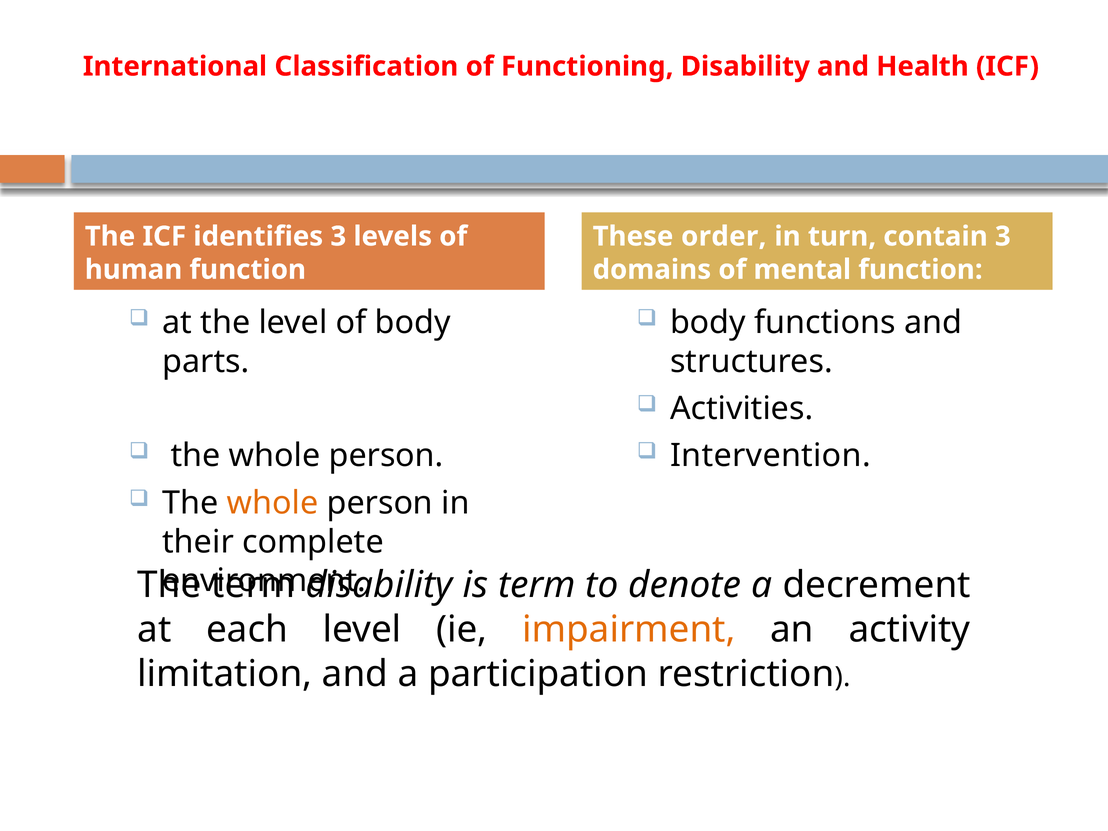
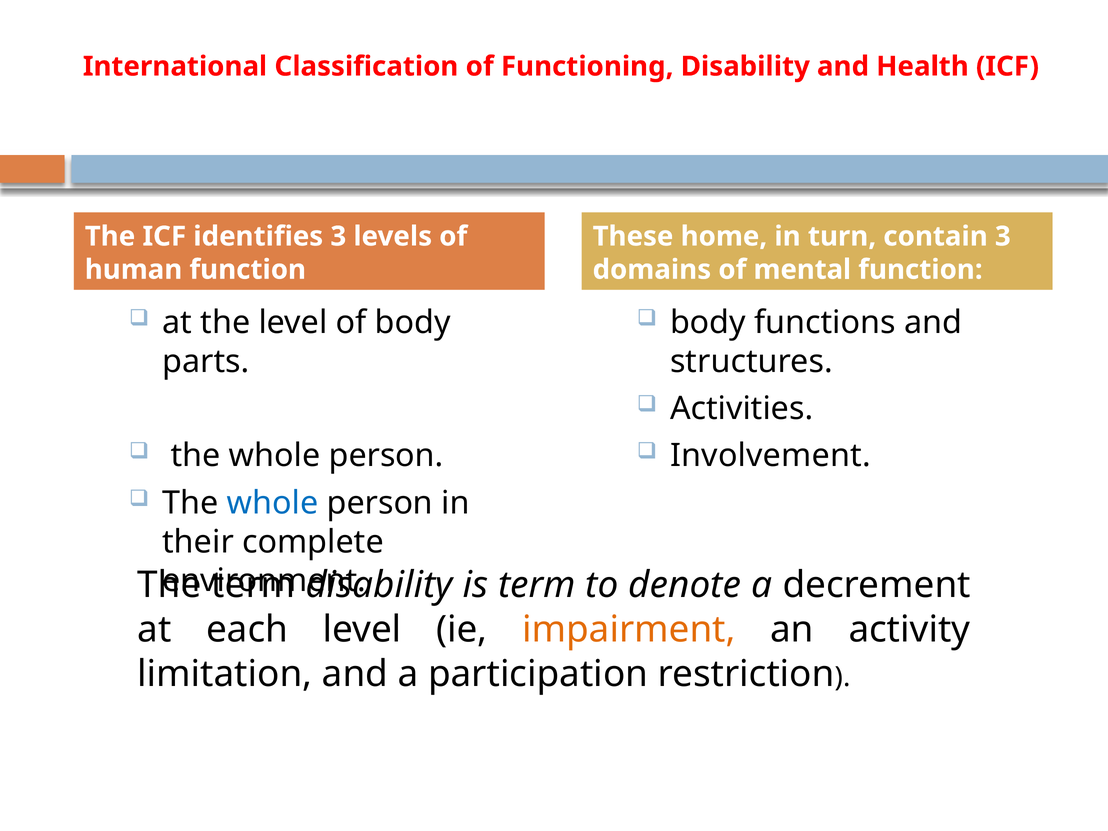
order: order -> home (724, 236)
Intervention: Intervention -> Involvement (771, 456)
whole colour: orange -> blue (272, 503)
